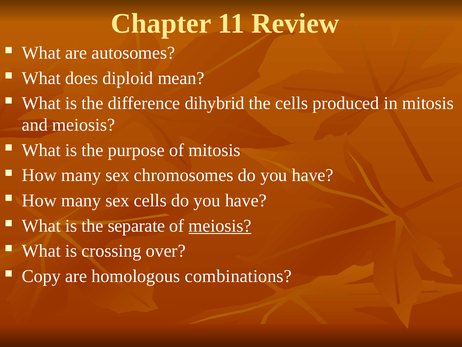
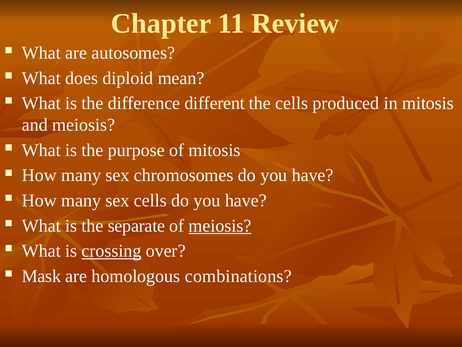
dihybrid: dihybrid -> different (215, 103)
crossing underline: none -> present (111, 251)
Copy: Copy -> Mask (41, 276)
